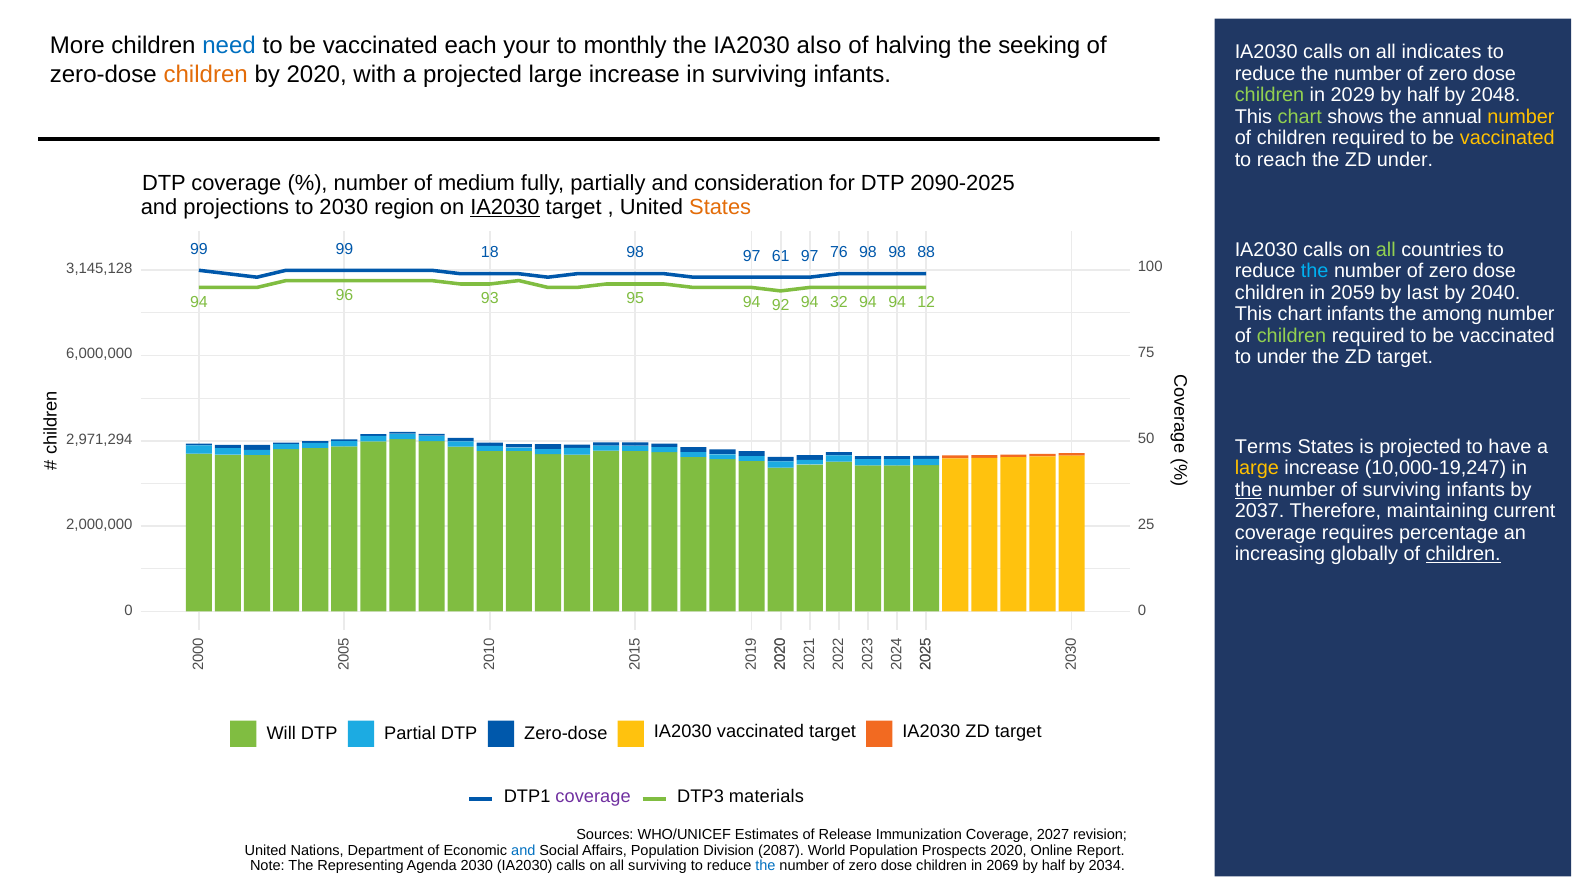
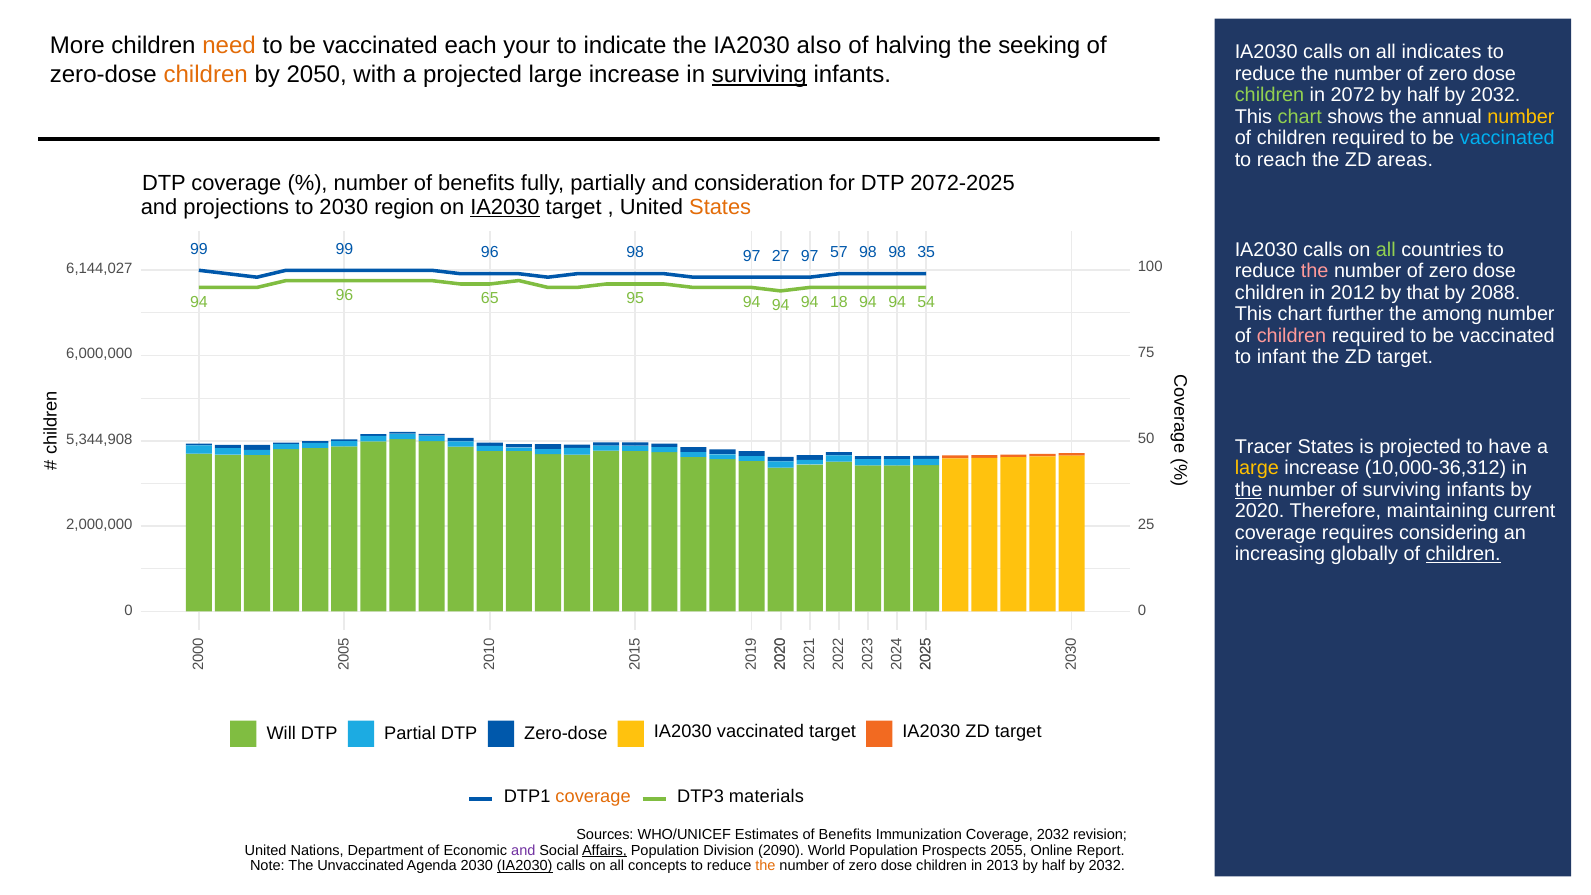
need colour: blue -> orange (229, 46)
monthly: monthly -> indicate (625, 46)
by 2020: 2020 -> 2050 (317, 75)
surviving underline: none -> present (759, 75)
2029: 2029 -> 2072 (1353, 95)
2048: 2048 -> 2032 (1496, 95)
vaccinated colour: yellow -> light blue (1507, 138)
ZD under: under -> areas (1405, 160)
number of medium: medium -> benefits (476, 183)
2090-2025: 2090-2025 -> 2072-2025 (963, 183)
99 18: 18 -> 96 (490, 252)
61: 61 -> 27 (781, 256)
76: 76 -> 57 (839, 252)
88: 88 -> 35 (926, 252)
3,145,128: 3,145,128 -> 6,144,027 (99, 269)
the colour: light blue -> pink (1315, 271)
2059: 2059 -> 2012 (1353, 293)
last: last -> that (1423, 293)
2040: 2040 -> 2088 (1496, 293)
93: 93 -> 65 (490, 298)
95 94 92: 92 -> 94 (781, 305)
32: 32 -> 18 (839, 302)
12: 12 -> 54 (926, 302)
chart infants: infants -> further (1356, 314)
children colour: light green -> pink (1292, 335)
to under: under -> infant (1282, 357)
2,971,294: 2,971,294 -> 5,344,908 (99, 439)
Terms: Terms -> Tracer (1263, 447)
10,000-19,247: 10,000-19,247 -> 10,000-36,312 (1435, 468)
2037: 2037 -> 2020 (1260, 511)
percentage: percentage -> considering (1449, 533)
coverage colour: purple -> orange (593, 796)
Estimates of Release: Release -> Benefits (845, 834)
Coverage 2027: 2027 -> 2032 (1053, 834)
and colour: blue -> purple (523, 850)
Affairs underline: none -> present (604, 850)
2087: 2087 -> 2090 (781, 850)
Prospects 2020: 2020 -> 2055 (1008, 850)
Representing: Representing -> Unvaccinated (361, 866)
IA2030 underline: none -> present (525, 866)
all surviving: surviving -> concepts (657, 866)
the colour: blue -> orange (765, 866)
2069: 2069 -> 2013 (1002, 866)
2034: 2034 -> 2032 (1107, 866)
